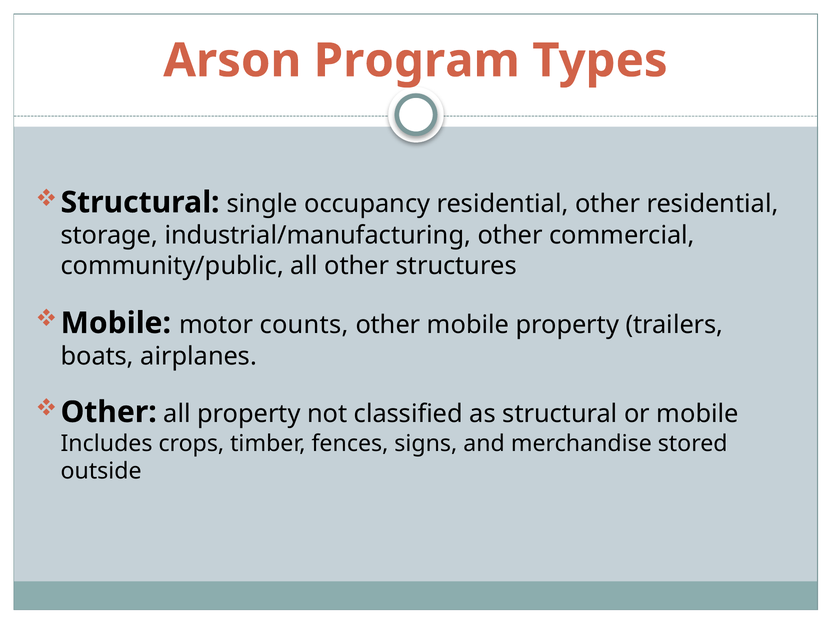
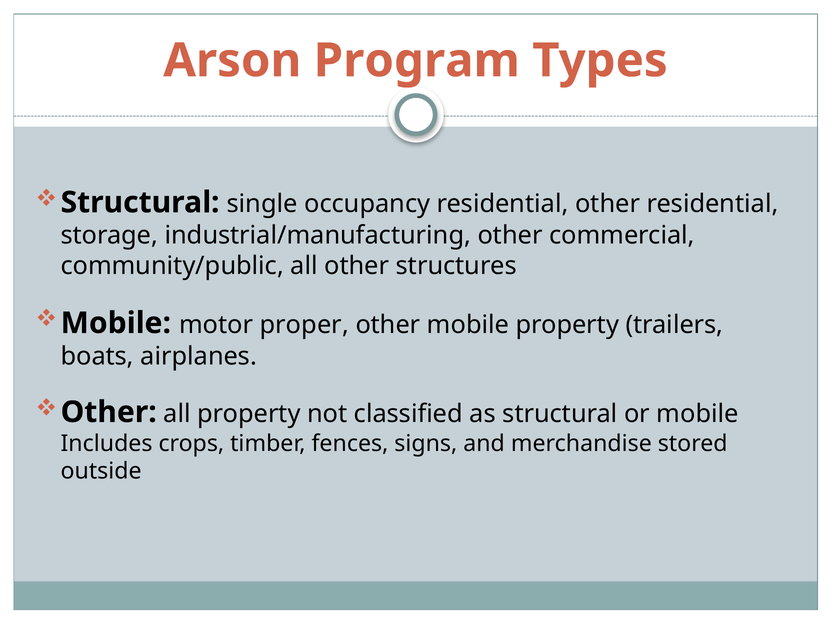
counts: counts -> proper (304, 325)
